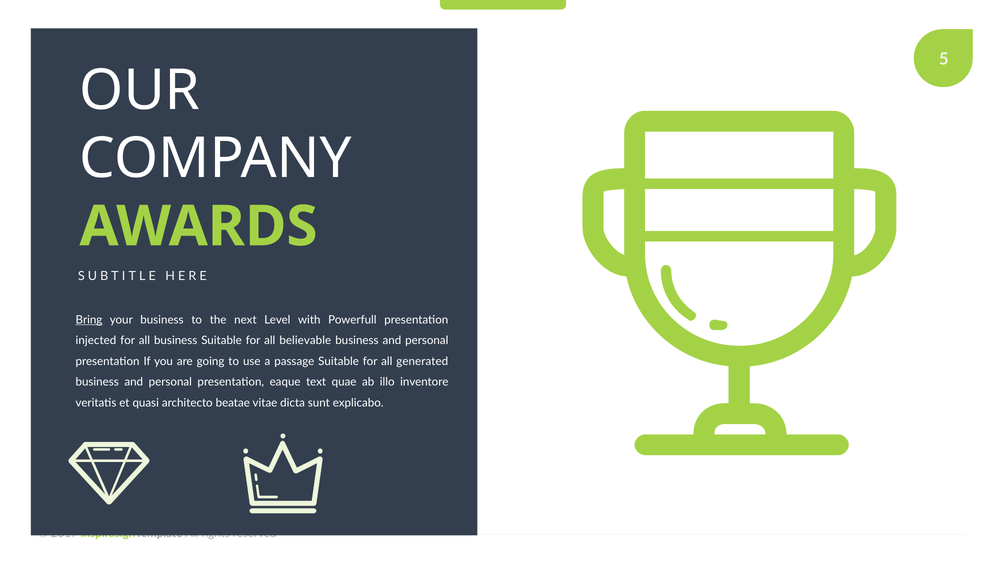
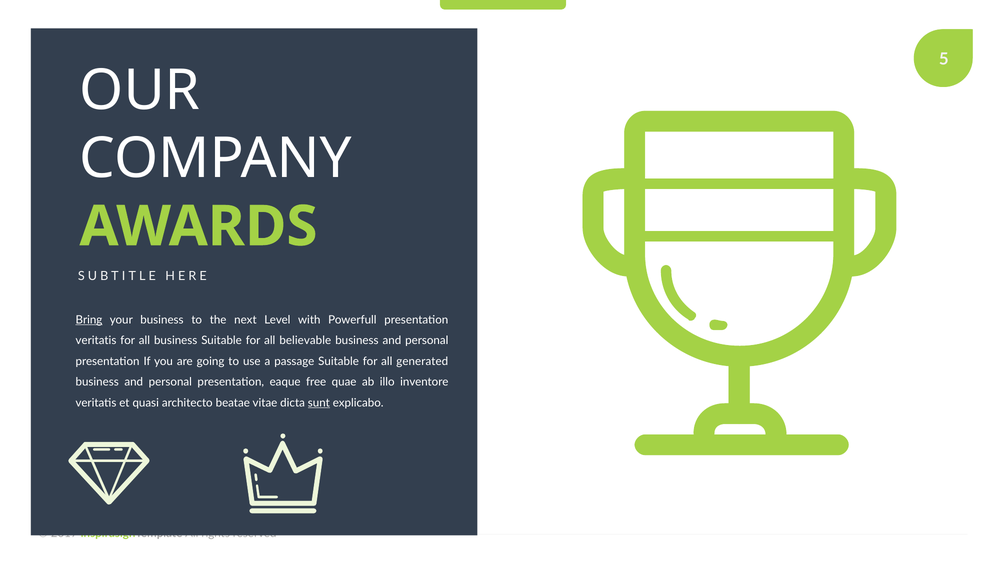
injected: injected -> veritatis (96, 341)
text: text -> free (316, 382)
sunt underline: none -> present (319, 403)
